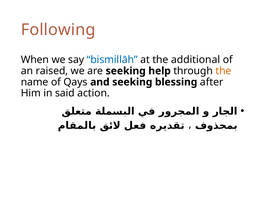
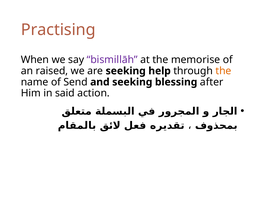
Following: Following -> Practising (58, 30)
bismillāh colour: blue -> purple (112, 60)
additional: additional -> memorise (196, 60)
Qays: Qays -> Send (76, 82)
